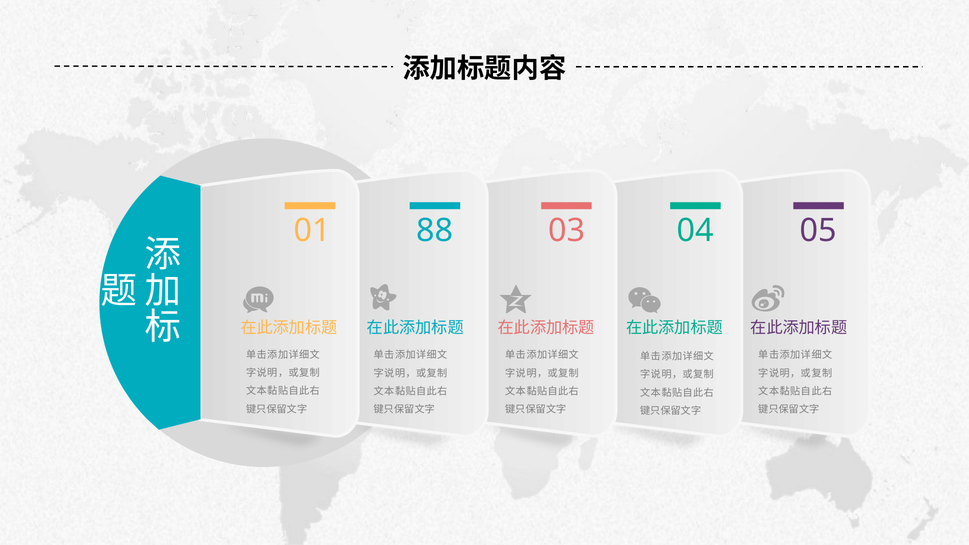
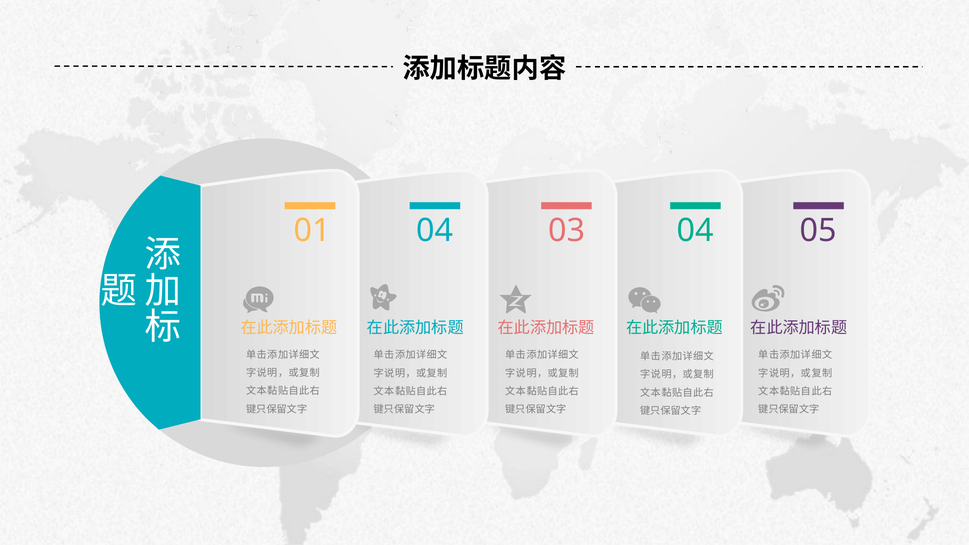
01 88: 88 -> 04 (435, 231)
